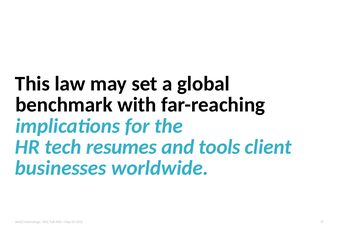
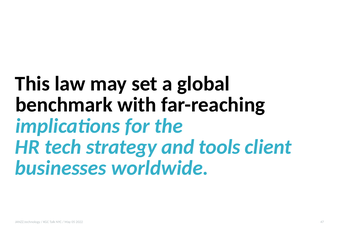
resumes: resumes -> strategy (121, 147)
